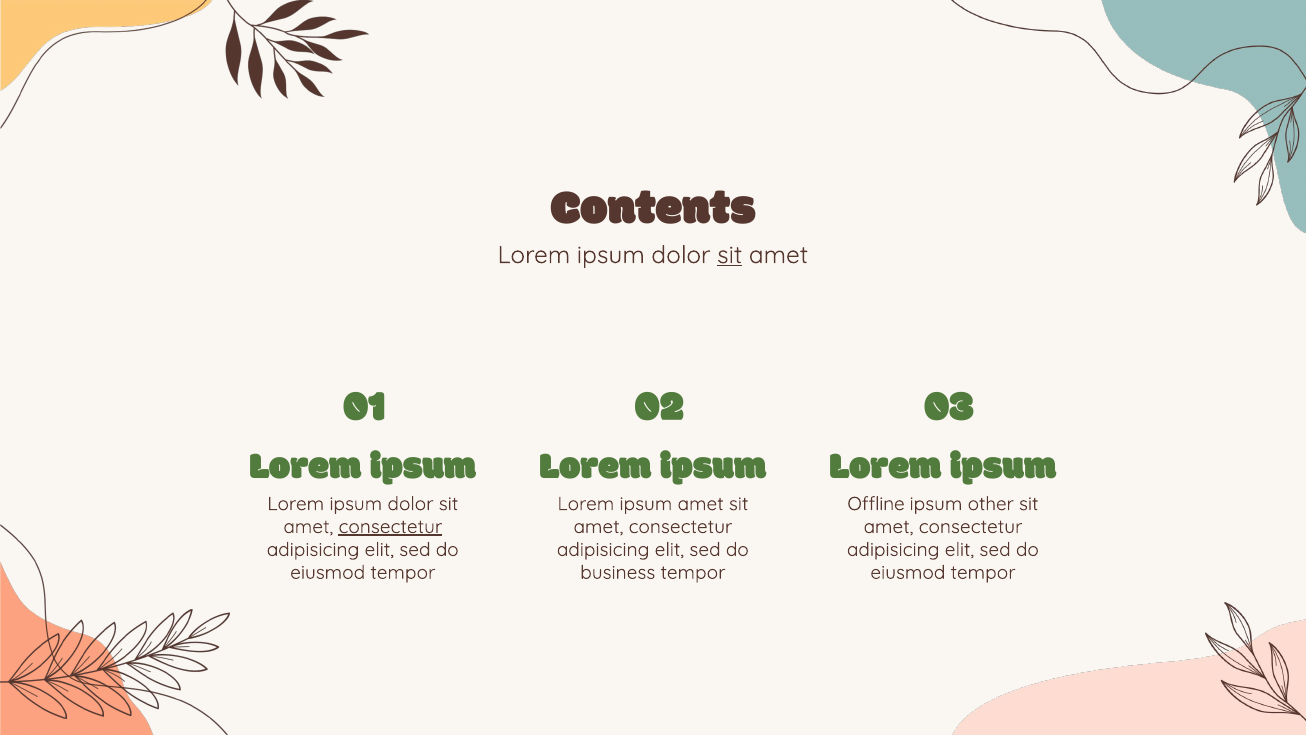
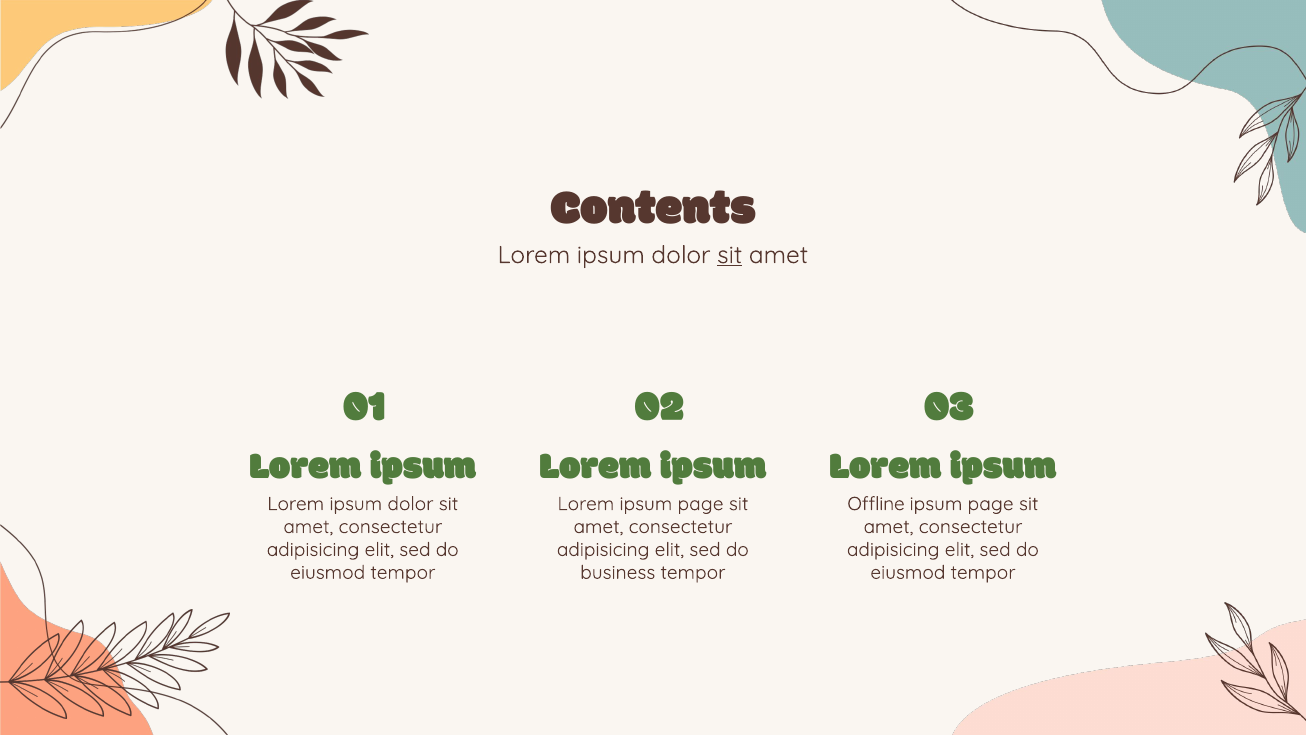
Lorem ipsum amet: amet -> page (701, 504)
other: other -> page (991, 504)
consectetur underline: present -> none (390, 526)
